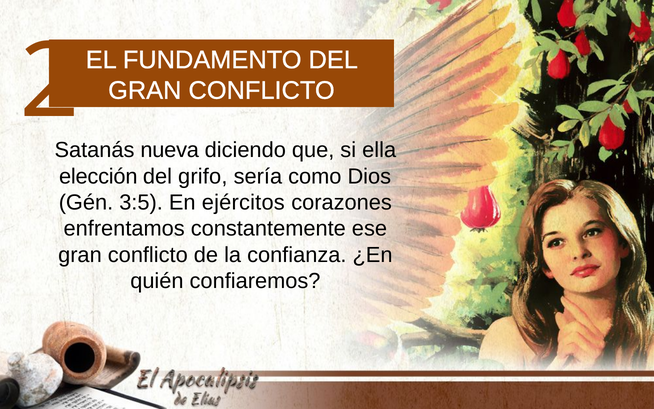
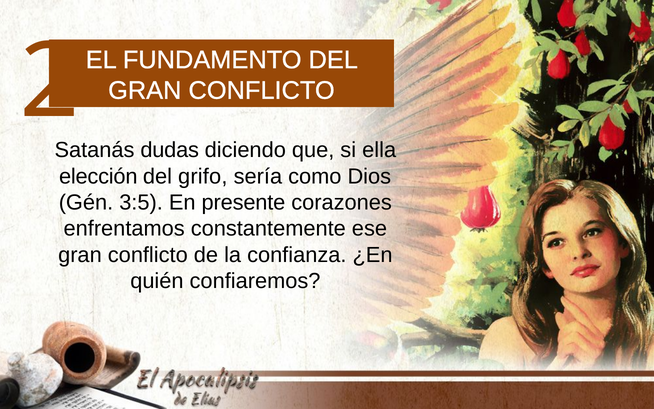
nueva: nueva -> dudas (170, 150)
ejércitos: ejércitos -> presente (243, 202)
